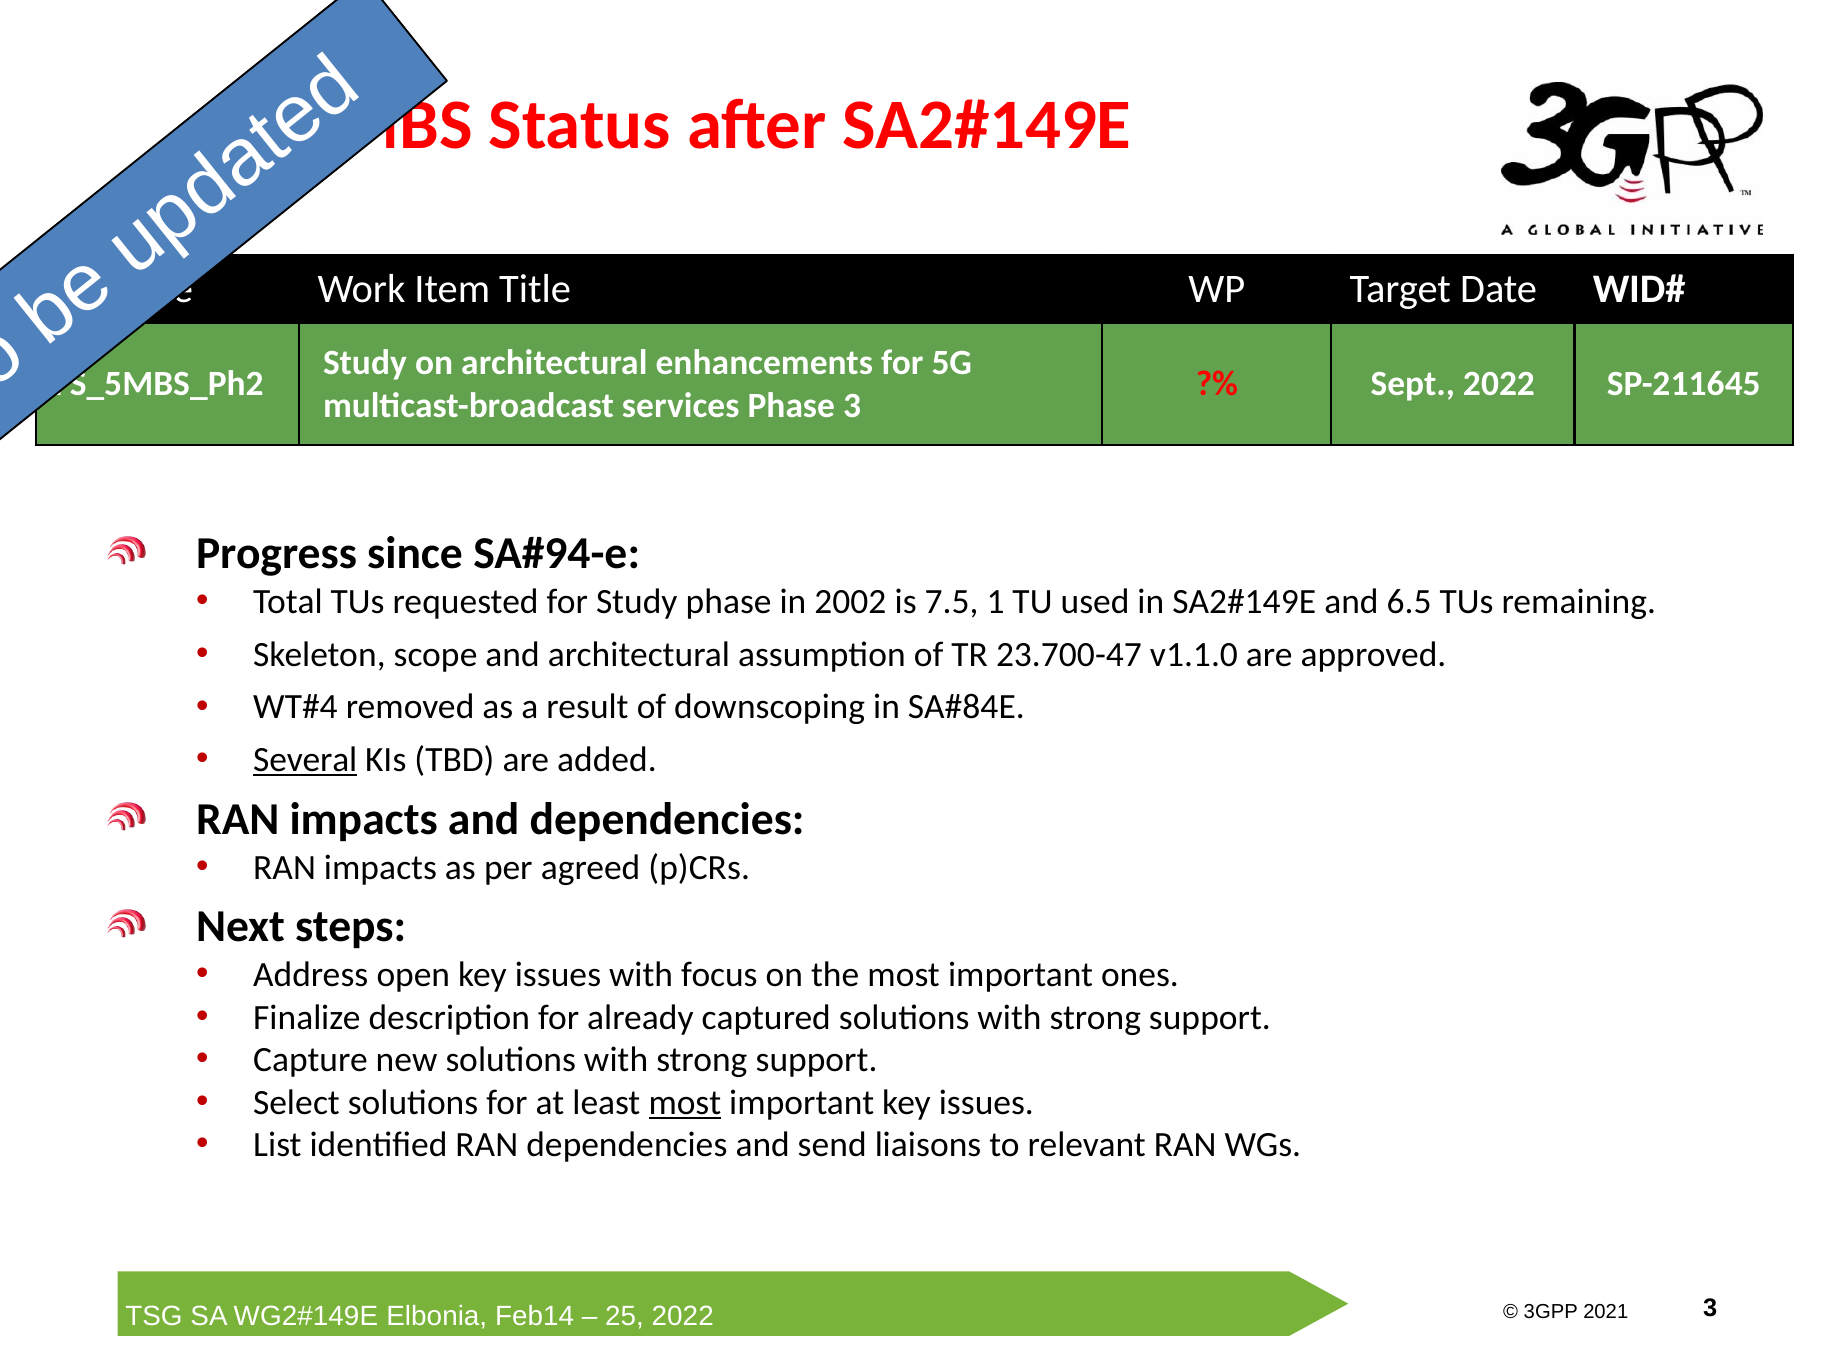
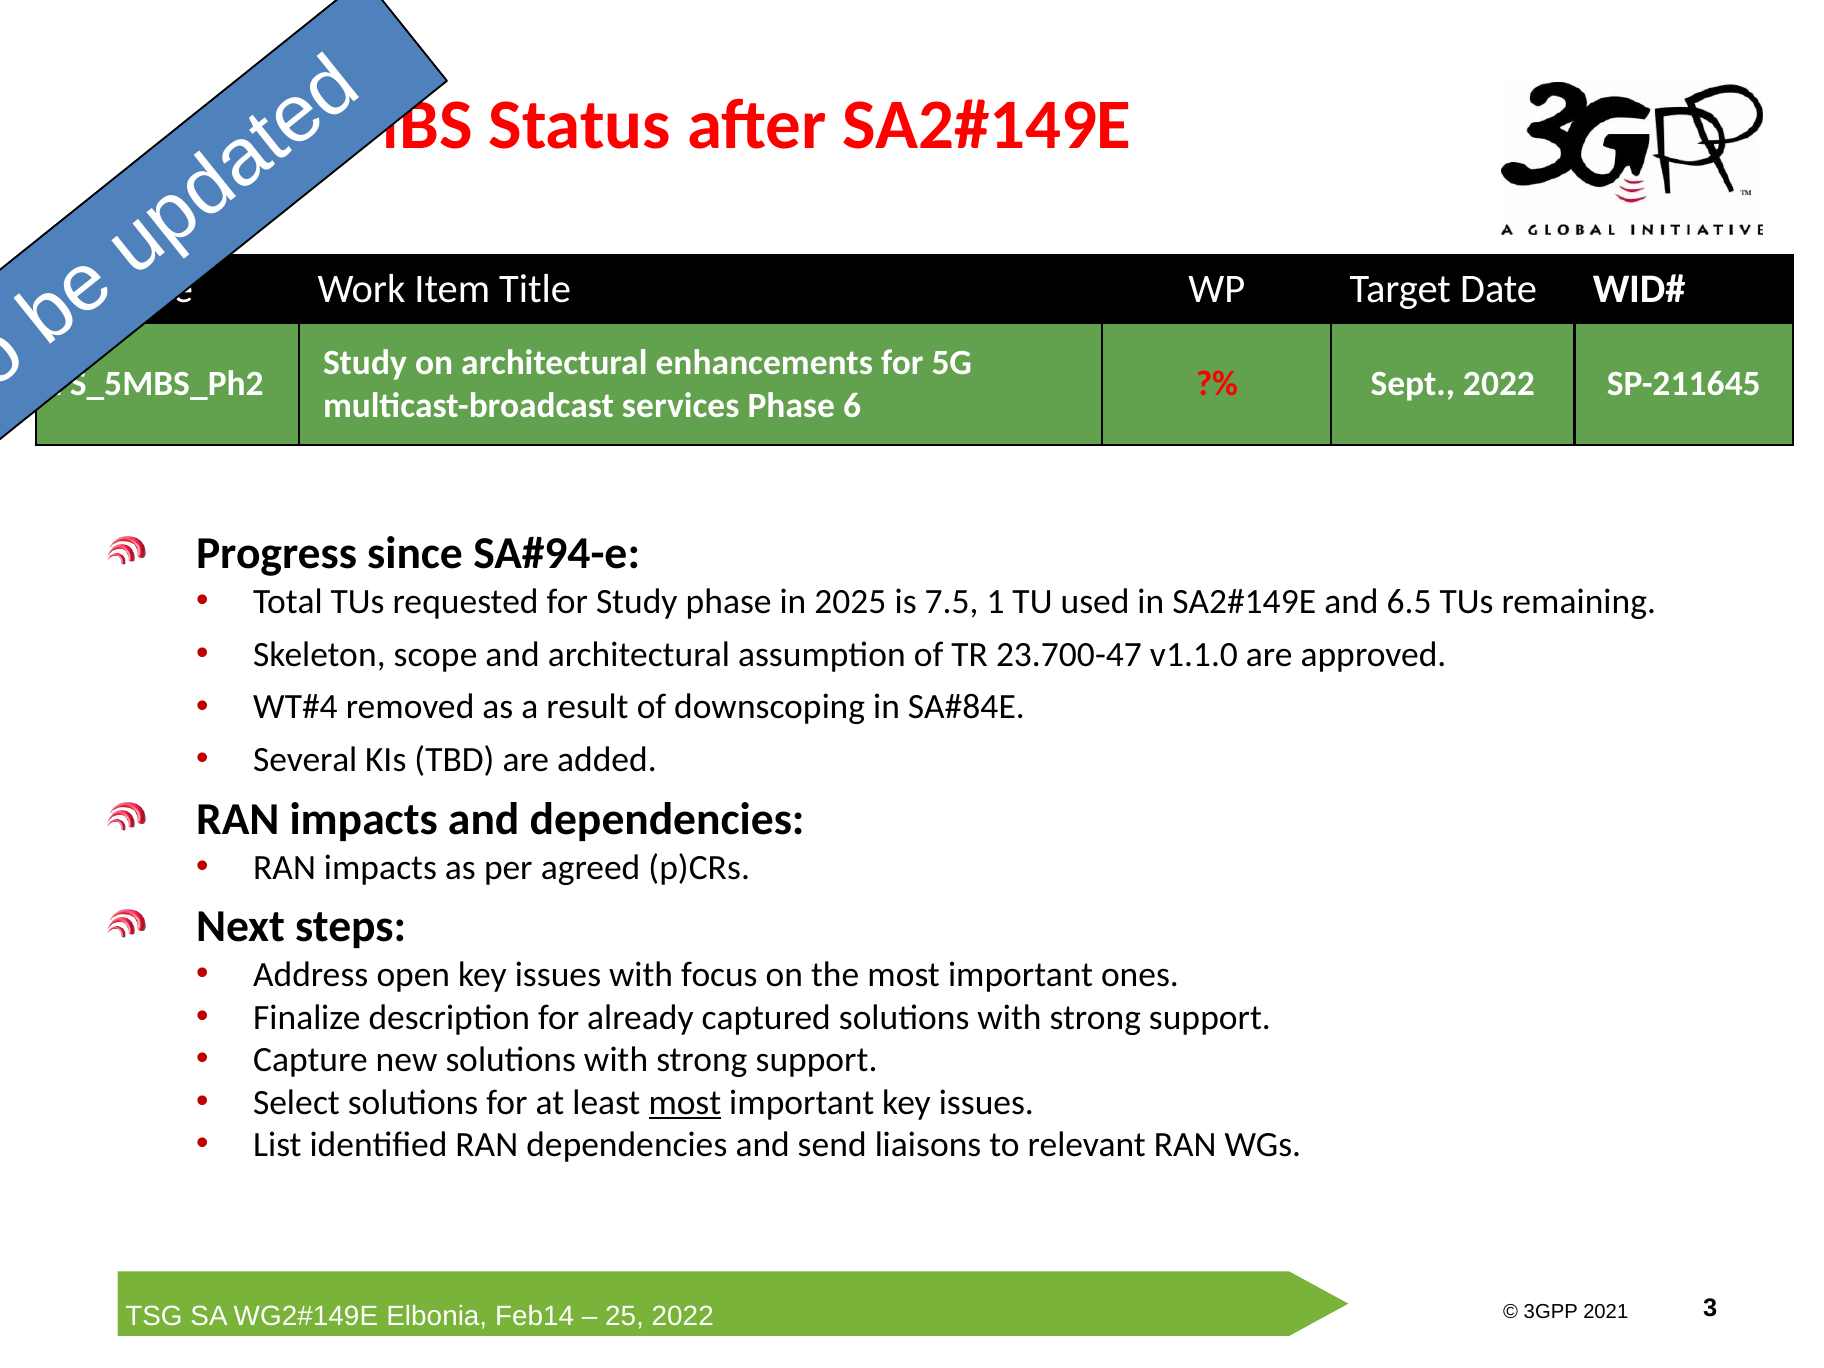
Phase 3: 3 -> 6 (852, 406)
2002: 2002 -> 2025 (850, 602)
Several underline: present -> none (305, 760)
